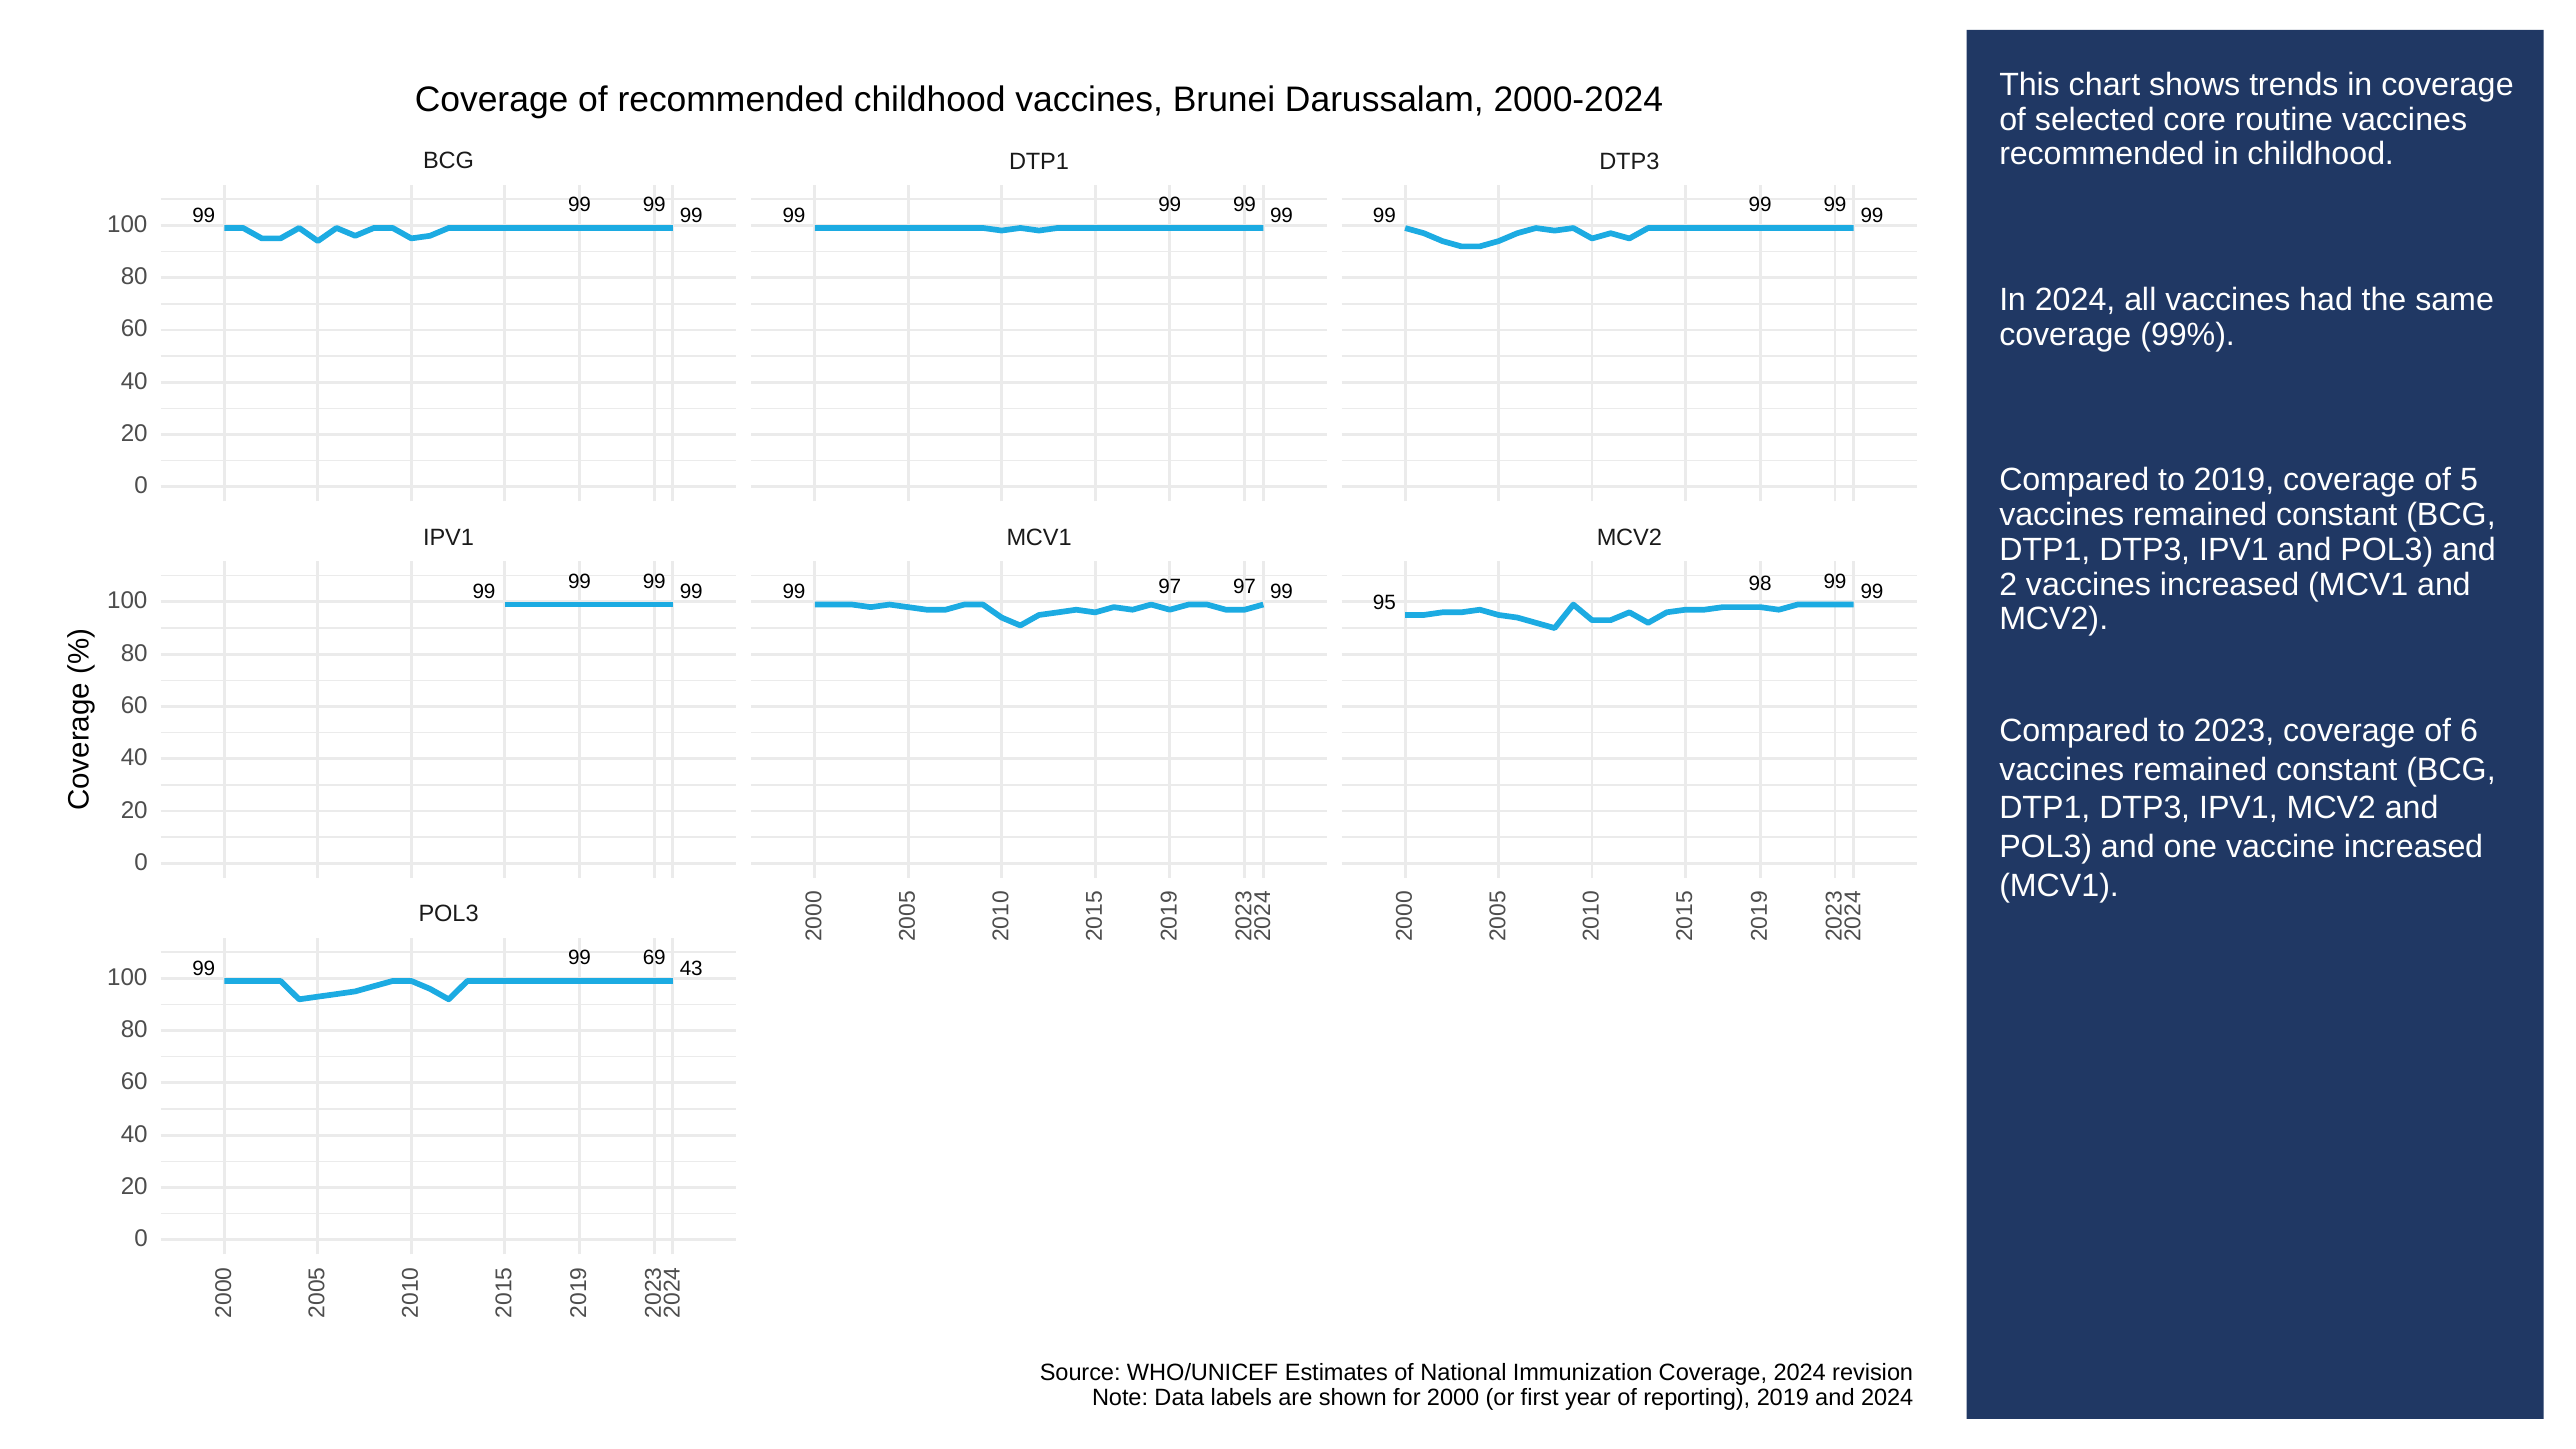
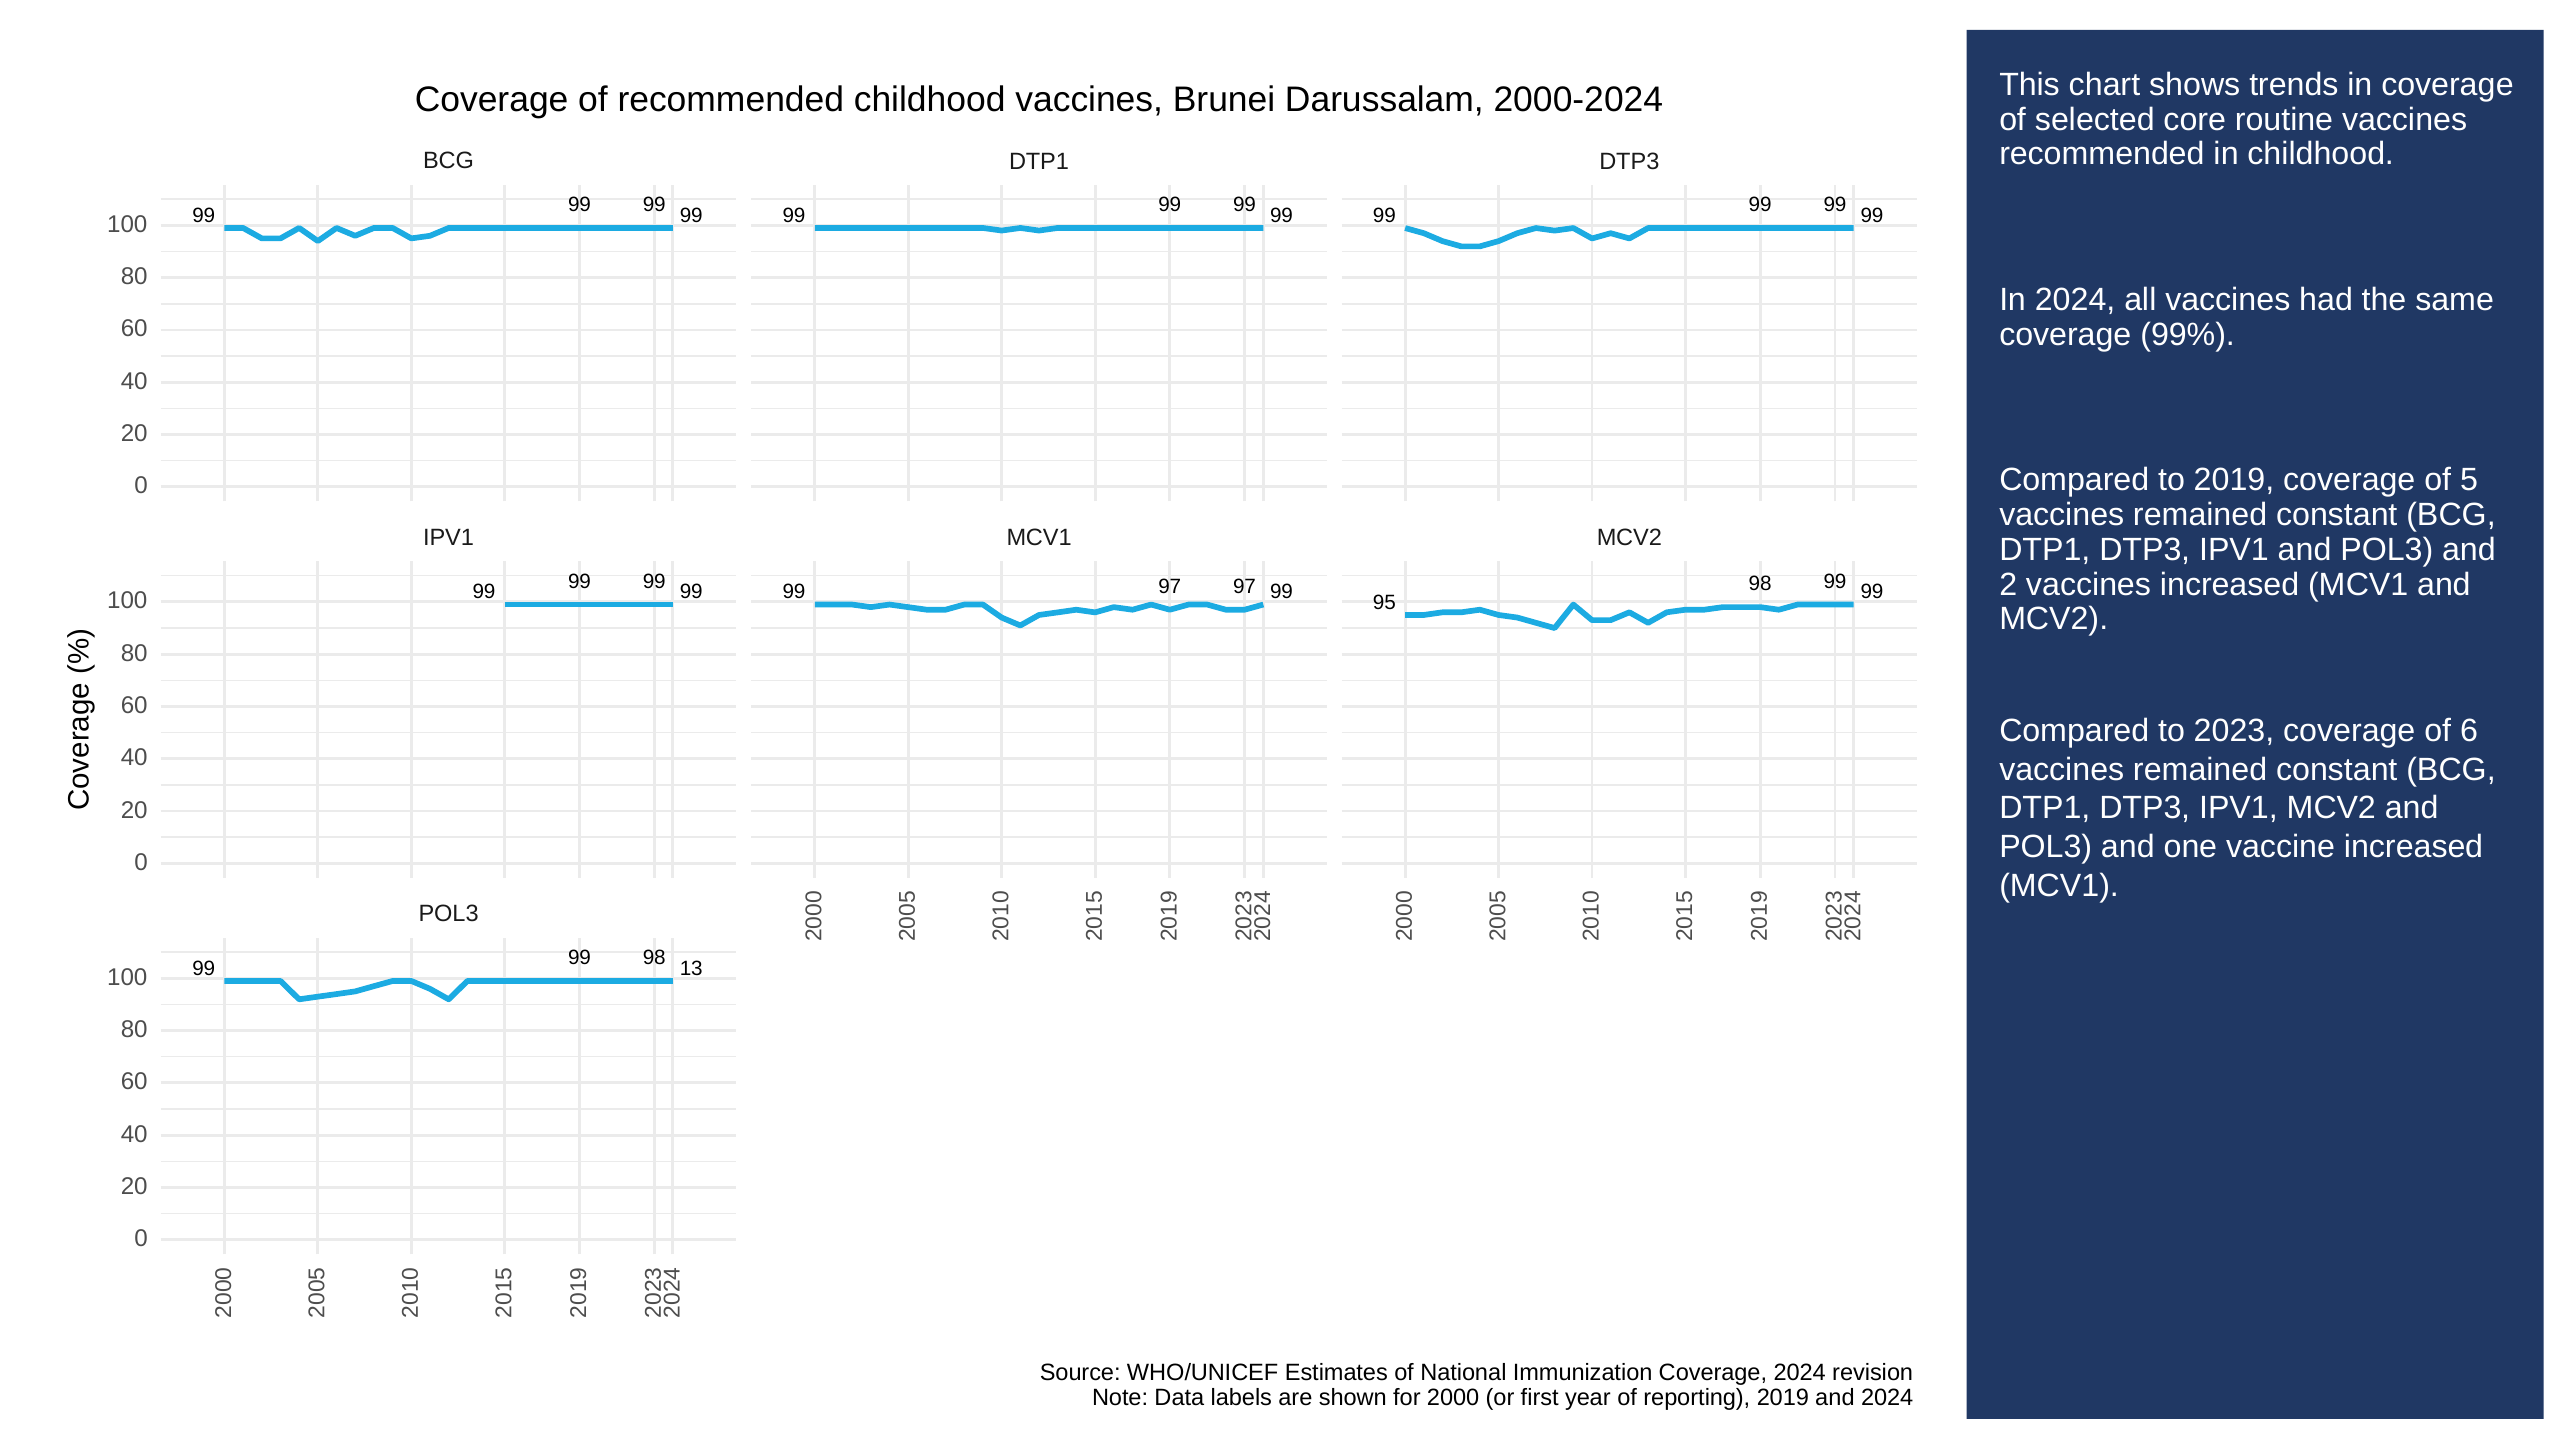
69: 69 -> 98 (654, 958)
43: 43 -> 13 (691, 968)
